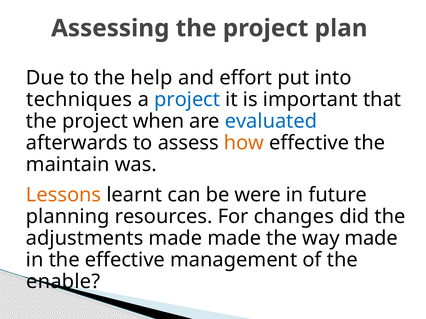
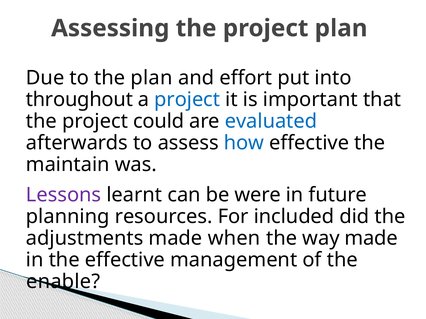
the help: help -> plan (152, 78)
techniques: techniques -> throughout (79, 100)
when: when -> could (159, 121)
how colour: orange -> blue (244, 143)
Lessons colour: orange -> purple (64, 195)
changes: changes -> included (294, 217)
made made: made -> when (234, 239)
